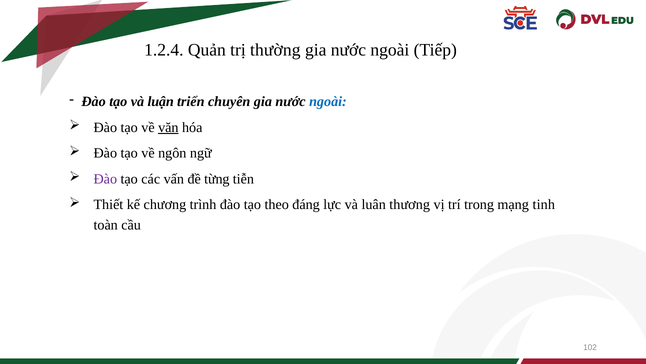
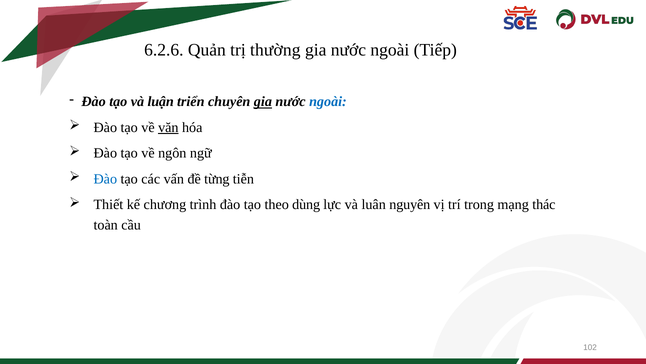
1.2.4: 1.2.4 -> 6.2.6 (164, 50)
gia underline: none -> present (263, 102)
Đào colour: purple -> blue (105, 179)
đáng: đáng -> dùng (306, 204)
thương: thương -> nguyên (410, 204)
tinh: tinh -> thác (544, 204)
